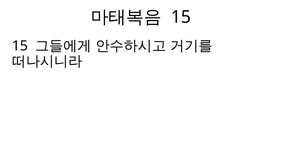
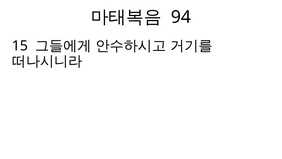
15: 15 -> 94 (181, 17)
